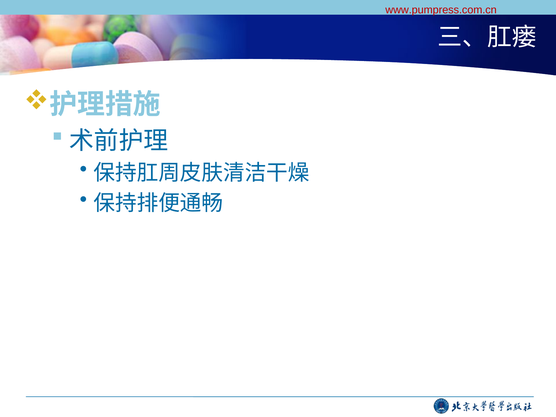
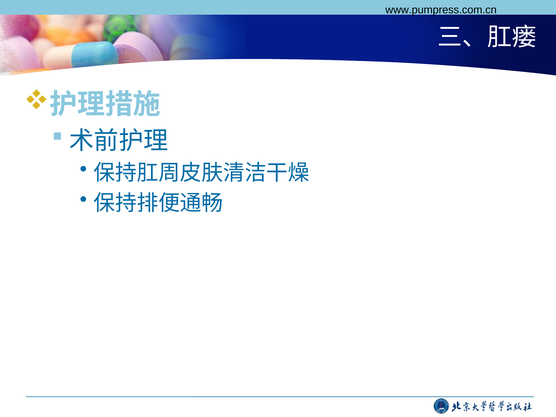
www.pumpress.com.cn colour: red -> black (441, 10)
